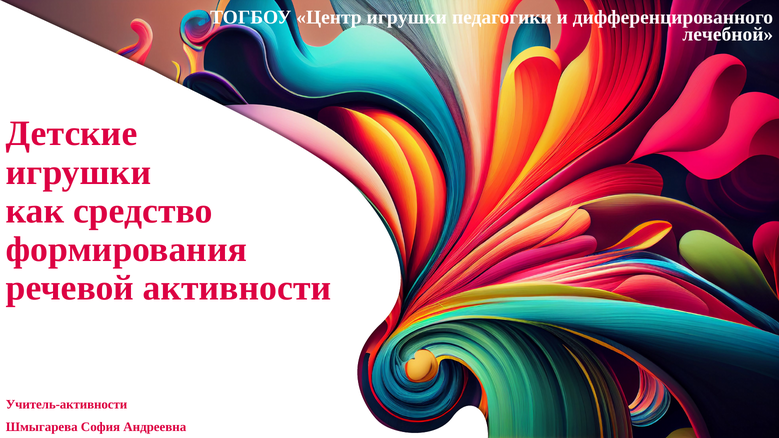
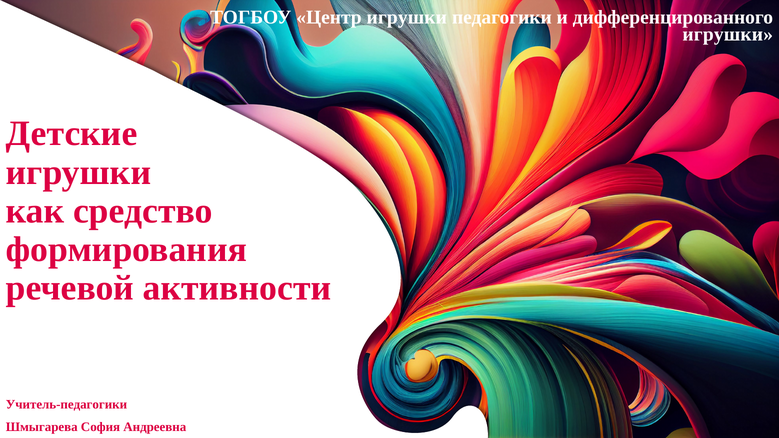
лечебной: лечебной -> игрушки (728, 34)
Учитель-активности: Учитель-активности -> Учитель-педагогики (67, 405)
